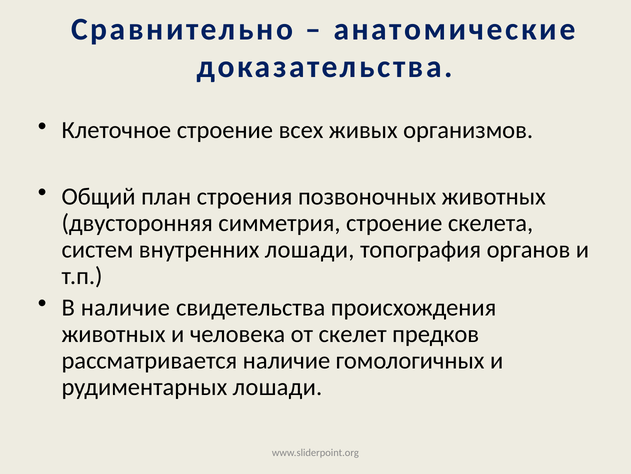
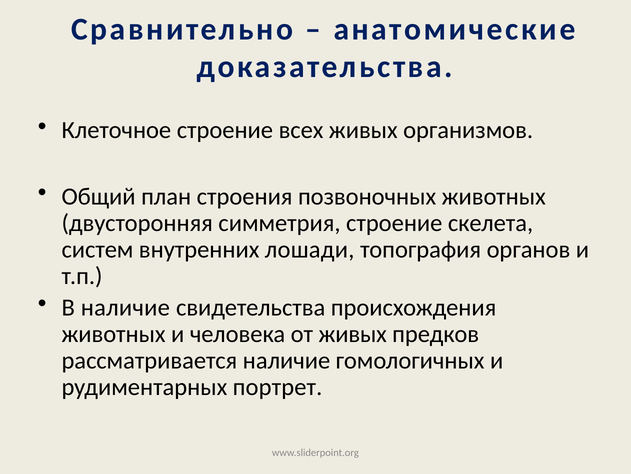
от скелет: скелет -> живых (353, 334)
рудиментарных лошади: лошади -> портрет (278, 387)
